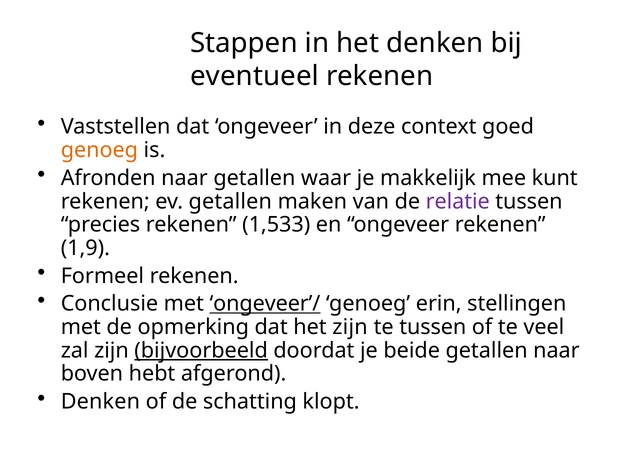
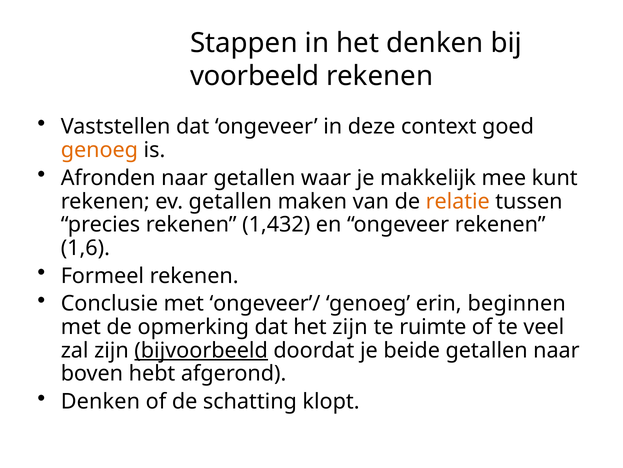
eventueel: eventueel -> voorbeeld (255, 76)
relatie colour: purple -> orange (458, 201)
1,533: 1,533 -> 1,432 (276, 224)
1,9: 1,9 -> 1,6 (85, 248)
ongeveer’/ underline: present -> none (265, 303)
stellingen: stellingen -> beginnen (517, 303)
te tussen: tussen -> ruimte (433, 327)
